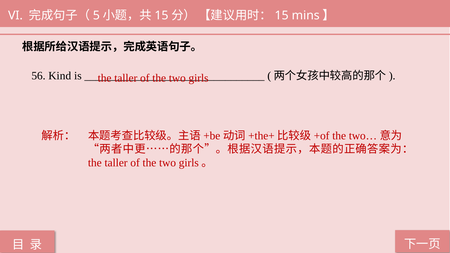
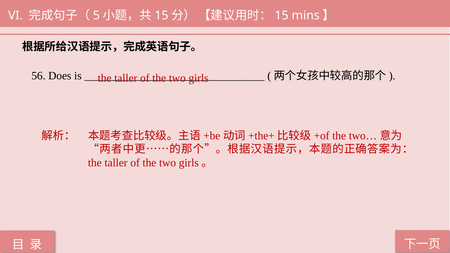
Kind: Kind -> Does (60, 76)
